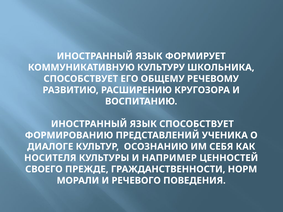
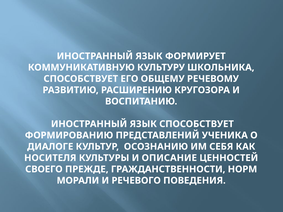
НАПРИМЕР: НАПРИМЕР -> ОПИСАНИЕ (169, 158)
